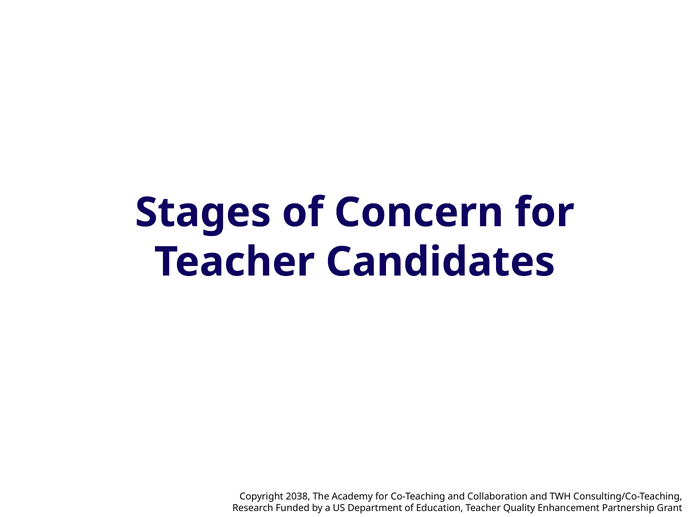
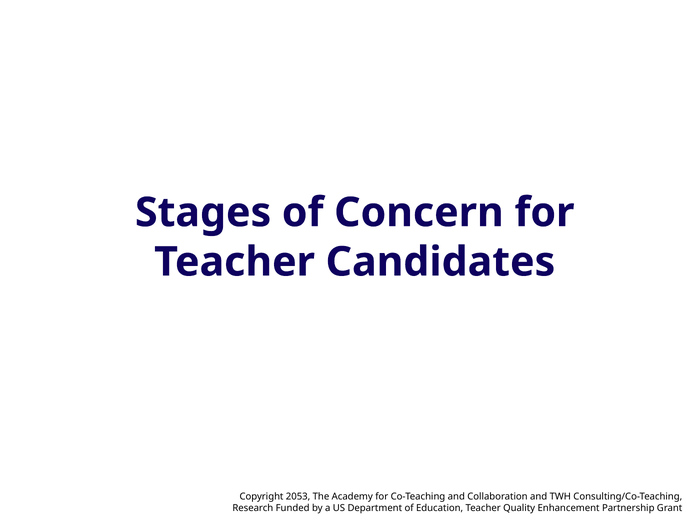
2038: 2038 -> 2053 (298, 496)
